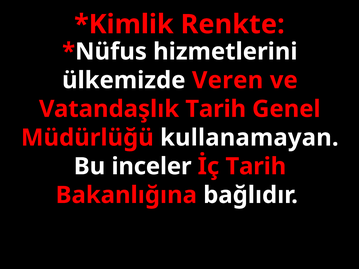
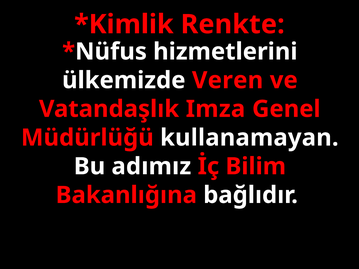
Vatandaşlık Tarih: Tarih -> Imza (215, 109)
inceler: inceler -> adımız (151, 167)
İç Tarih: Tarih -> Bilim (256, 167)
